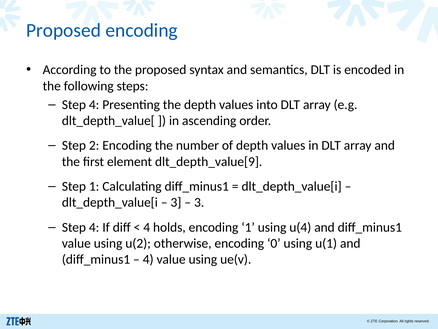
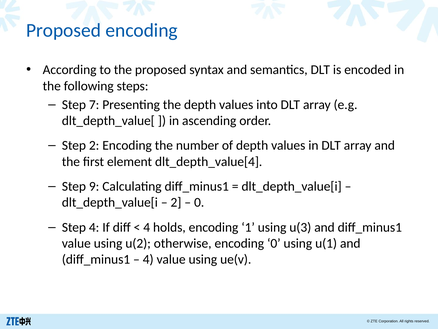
4: 4 -> 7 (94, 104)
dlt_depth_value[9: dlt_depth_value[9 -> dlt_depth_value[4 (209, 161)
Step 1: 1 -> 9 (94, 186)
3: 3 -> 2 (176, 202)
3: 3 -> 0 (199, 202)
u(4: u(4 -> u(3 (300, 227)
